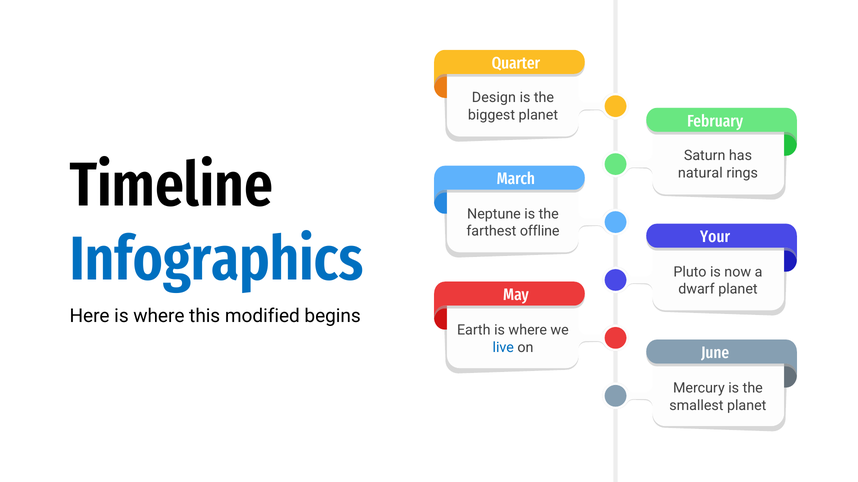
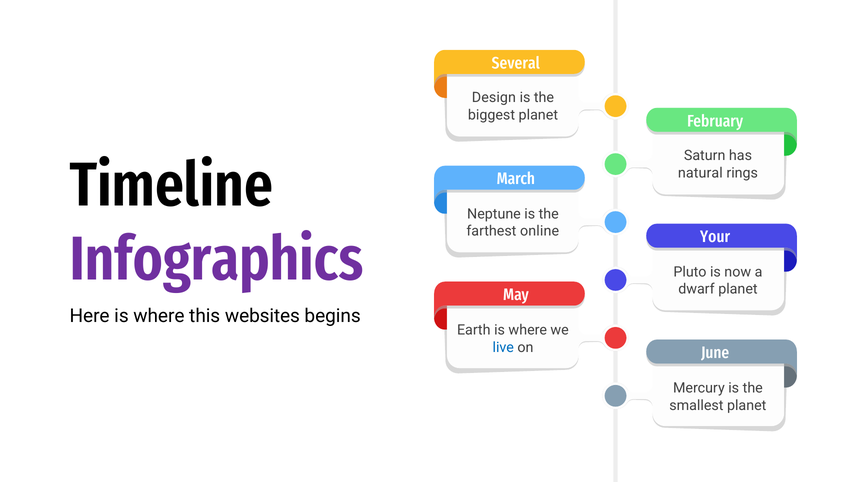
Quarter: Quarter -> Several (516, 63)
offline: offline -> online (540, 231)
Infographics colour: blue -> purple (216, 260)
modified: modified -> websites (262, 316)
